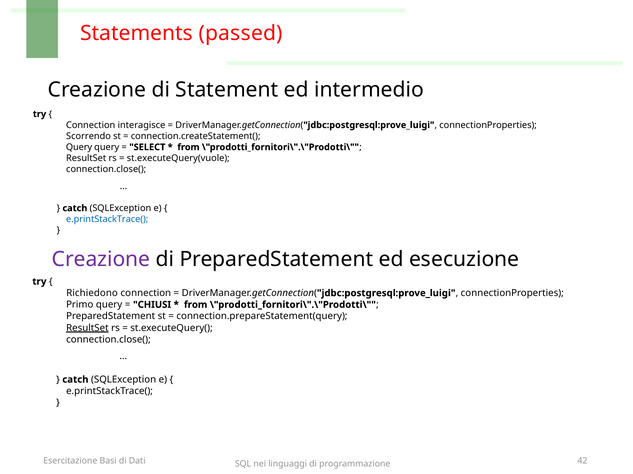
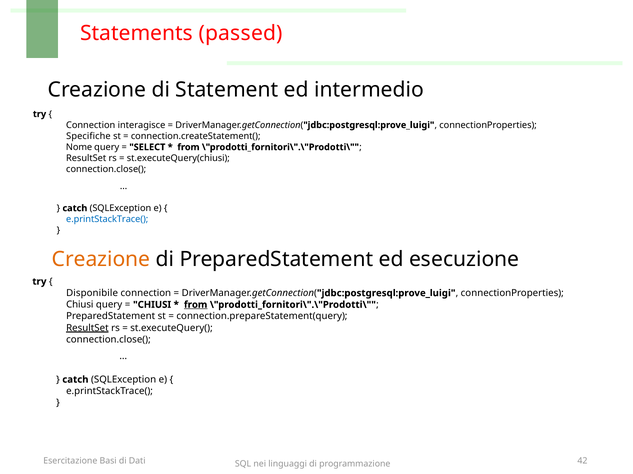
Scorrendo: Scorrendo -> Specifiche (88, 136)
Query: Query -> Nome (79, 147)
st.executeQuery(vuole: st.executeQuery(vuole -> st.executeQuery(chiusi (178, 158)
Creazione colour: purple -> orange (101, 260)
Richiedono: Richiedono -> Disponibile (92, 294)
Primo: Primo -> Chiusi (80, 305)
from underline: none -> present (196, 305)
